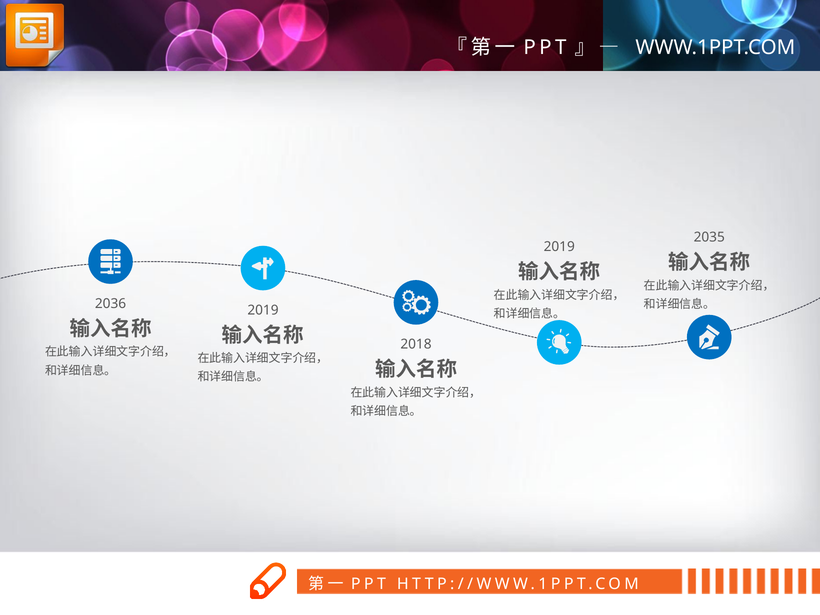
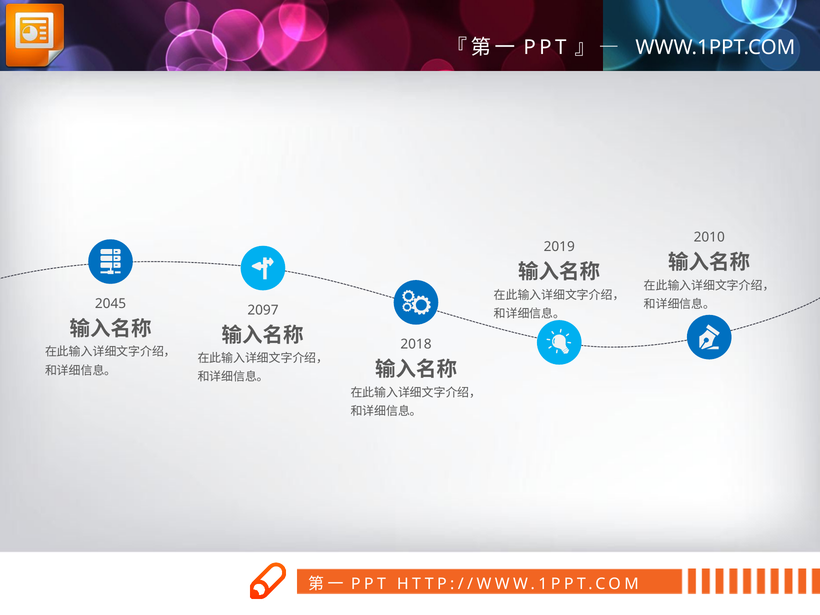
2035: 2035 -> 2010 (709, 237)
2036: 2036 -> 2045 (111, 304)
2019: 2019 -> 2097 (263, 310)
